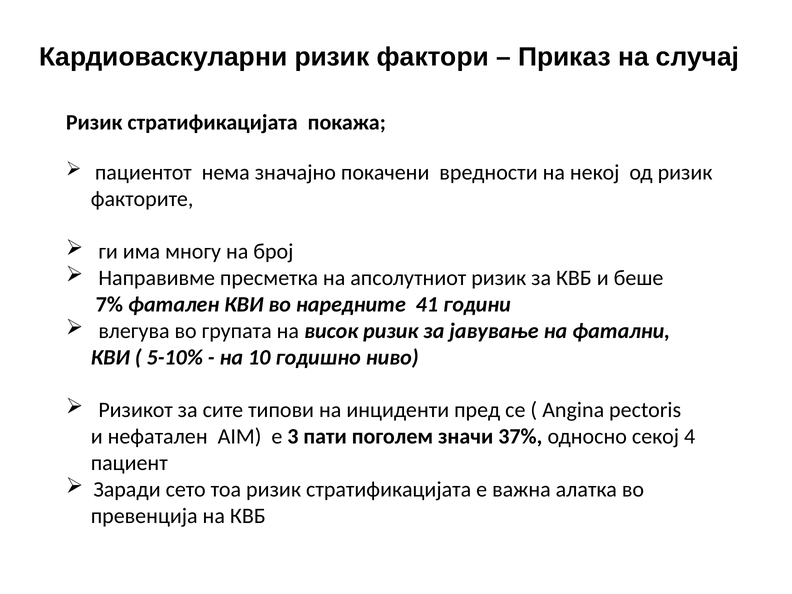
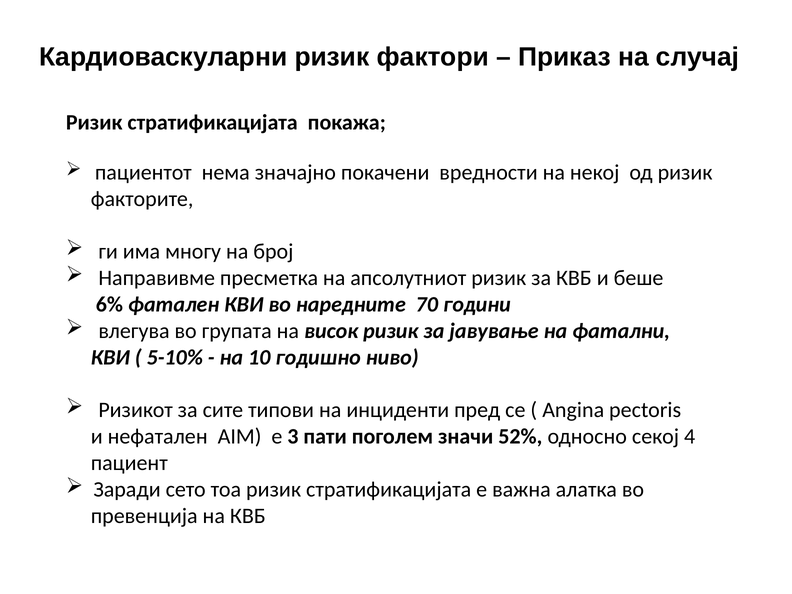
7%: 7% -> 6% (109, 305)
41: 41 -> 70 (427, 305)
37%: 37% -> 52% (520, 437)
